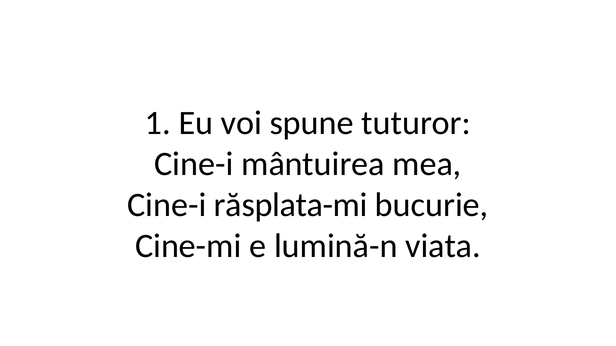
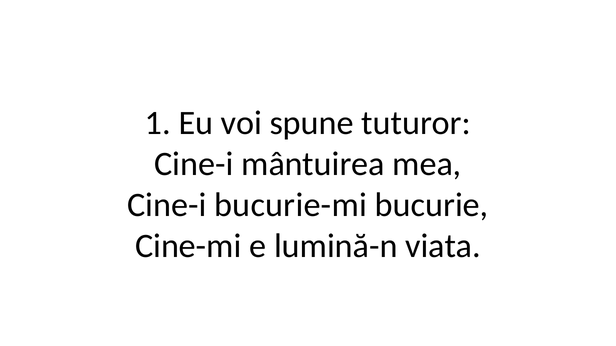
răsplata-mi: răsplata-mi -> bucurie-mi (291, 205)
